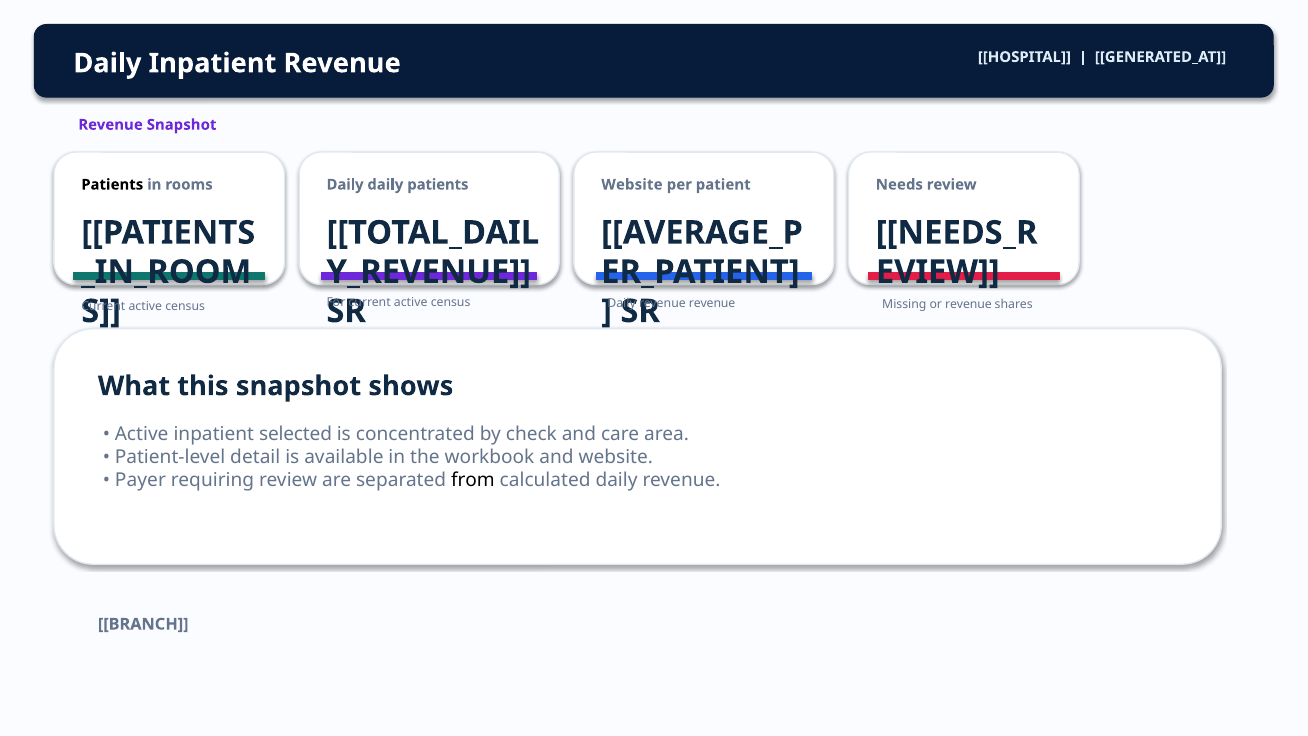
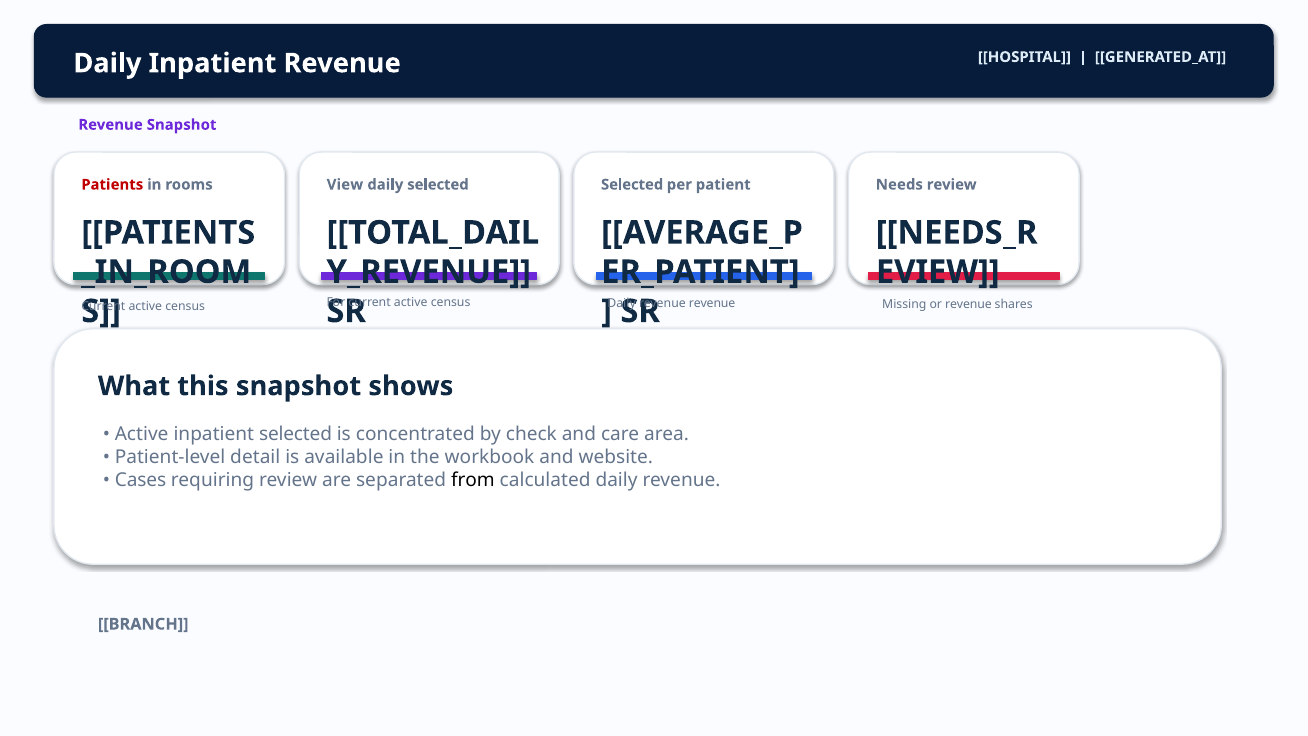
Patients colour: black -> red (112, 185)
Daily: Daily -> View (345, 185)
daily patients: patients -> selected (438, 185)
Website: Website -> Selected (632, 185)
Payer: Payer -> Cases (141, 480)
